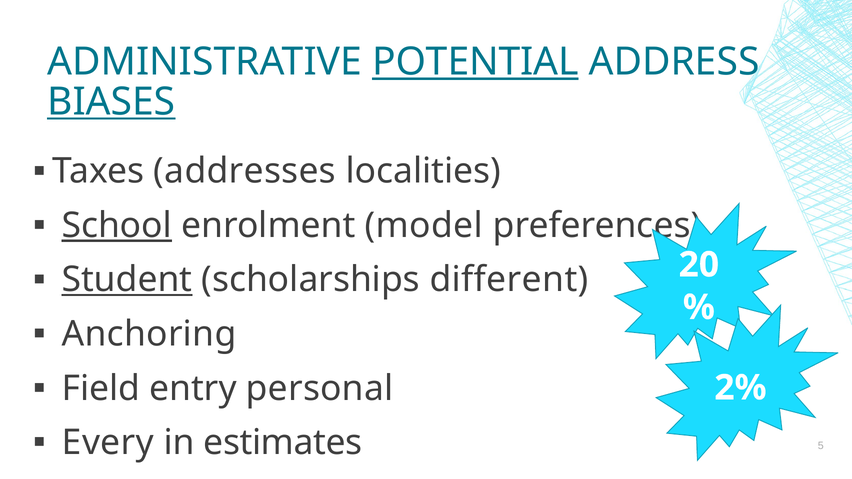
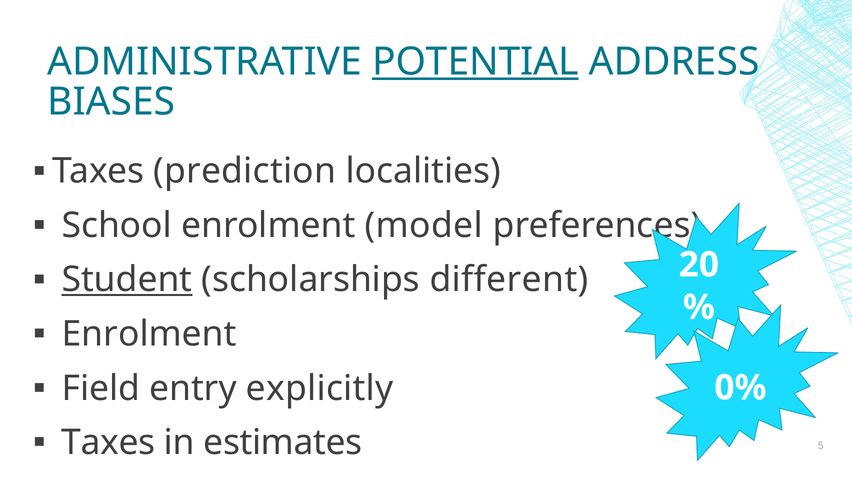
BIASES underline: present -> none (111, 102)
addresses: addresses -> prediction (245, 171)
School underline: present -> none (117, 226)
Anchoring: Anchoring -> Enrolment (149, 334)
personal: personal -> explicitly (320, 389)
2%: 2% -> 0% (740, 388)
Every: Every -> Taxes (108, 443)
